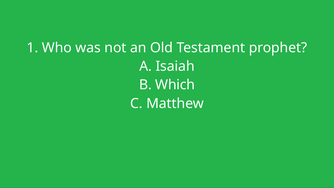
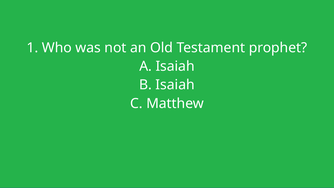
B Which: Which -> Isaiah (175, 85)
